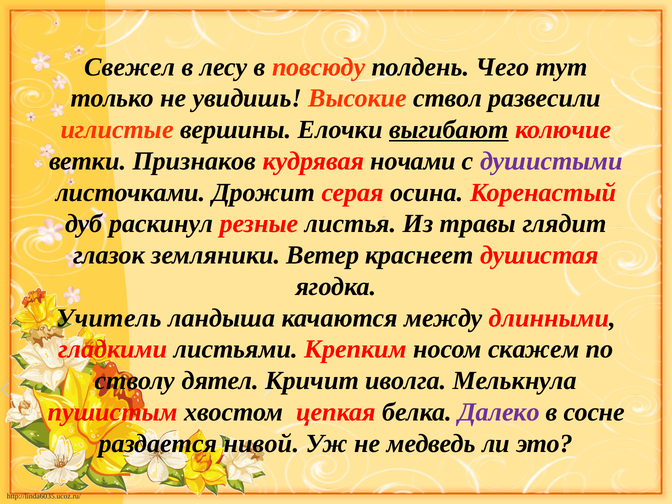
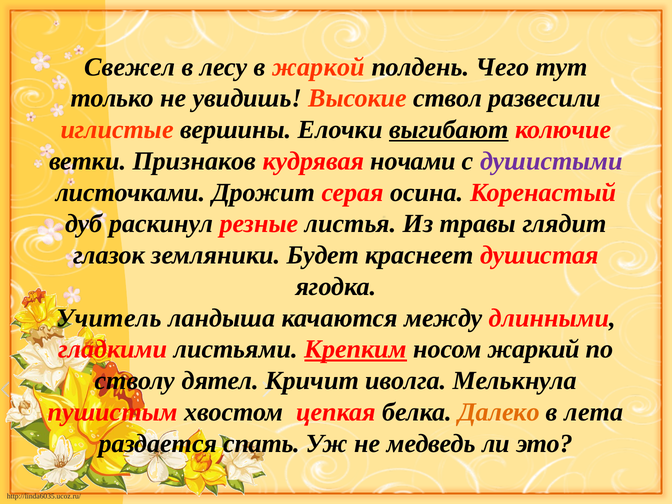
повсюду: повсюду -> жаркой (318, 67)
Ветер: Ветер -> Будет (323, 255)
Крепким underline: none -> present (356, 349)
скажем: скажем -> жаркий (534, 349)
Далеко colour: purple -> orange (499, 412)
сосне: сосне -> лета (594, 412)
нивой: нивой -> спать (262, 443)
